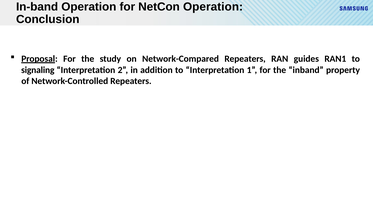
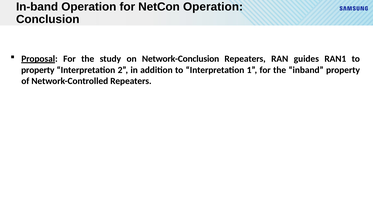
Network-Compared: Network-Compared -> Network-Conclusion (181, 59)
signaling: signaling -> property (38, 70)
